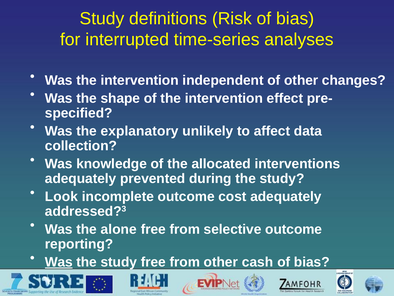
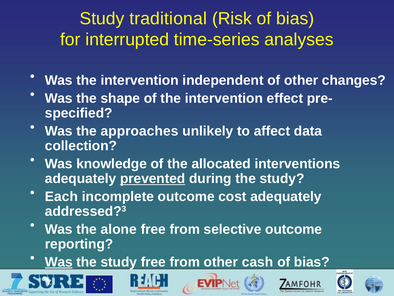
definitions: definitions -> traditional (168, 19)
explanatory: explanatory -> approaches (140, 131)
prevented underline: none -> present (153, 178)
Look: Look -> Each (61, 196)
